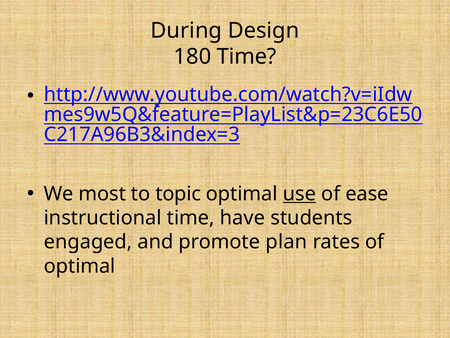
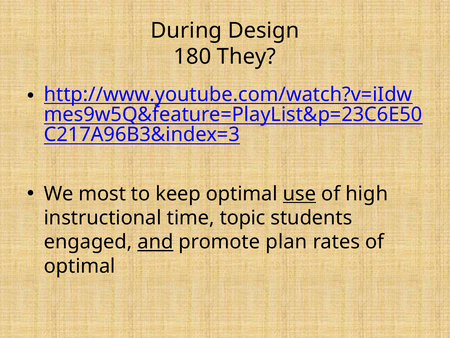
180 Time: Time -> They (246, 57)
topic: topic -> keep (178, 194)
ease: ease -> high (367, 194)
have: have -> topic (243, 218)
and underline: none -> present (155, 242)
